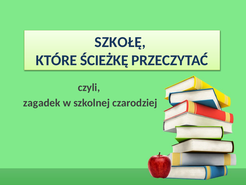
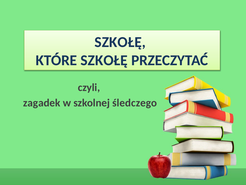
KTÓRE ŚCIEŻKĘ: ŚCIEŻKĘ -> SZKOŁĘ (104, 60)
czarodziej: czarodziej -> śledczego (135, 103)
